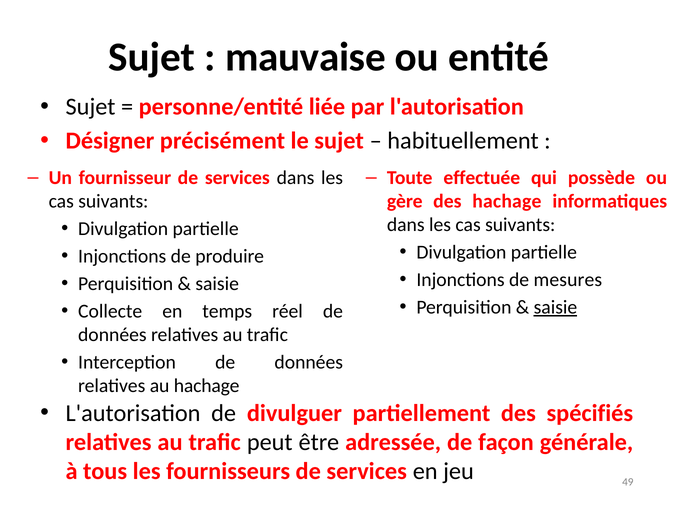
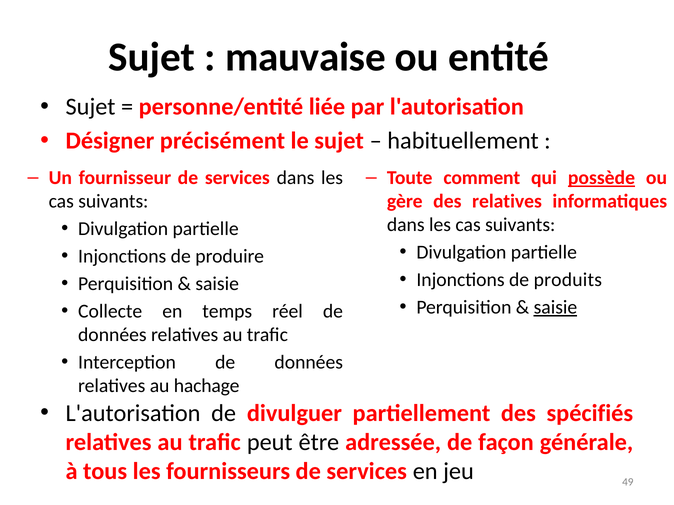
effectuée: effectuée -> comment (482, 178)
possède underline: none -> present (602, 178)
des hachage: hachage -> relatives (507, 202)
mesures: mesures -> produits (568, 280)
